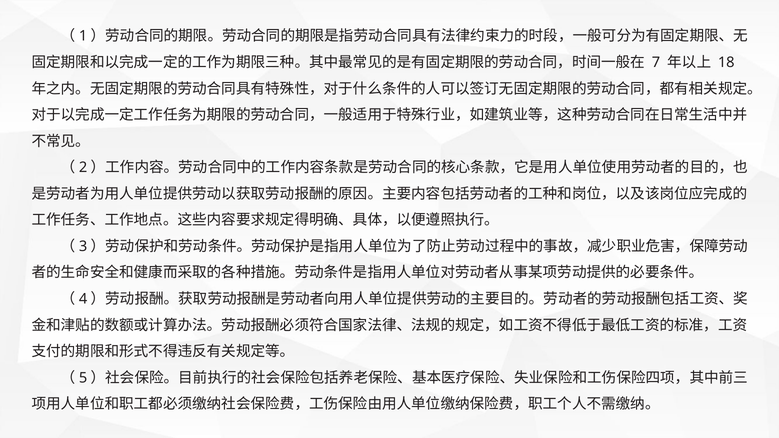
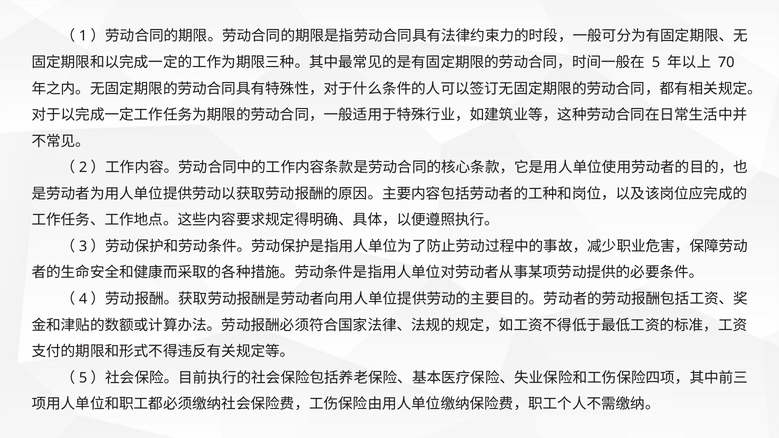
7: 7 -> 5 (656, 62)
18: 18 -> 70 (726, 62)
